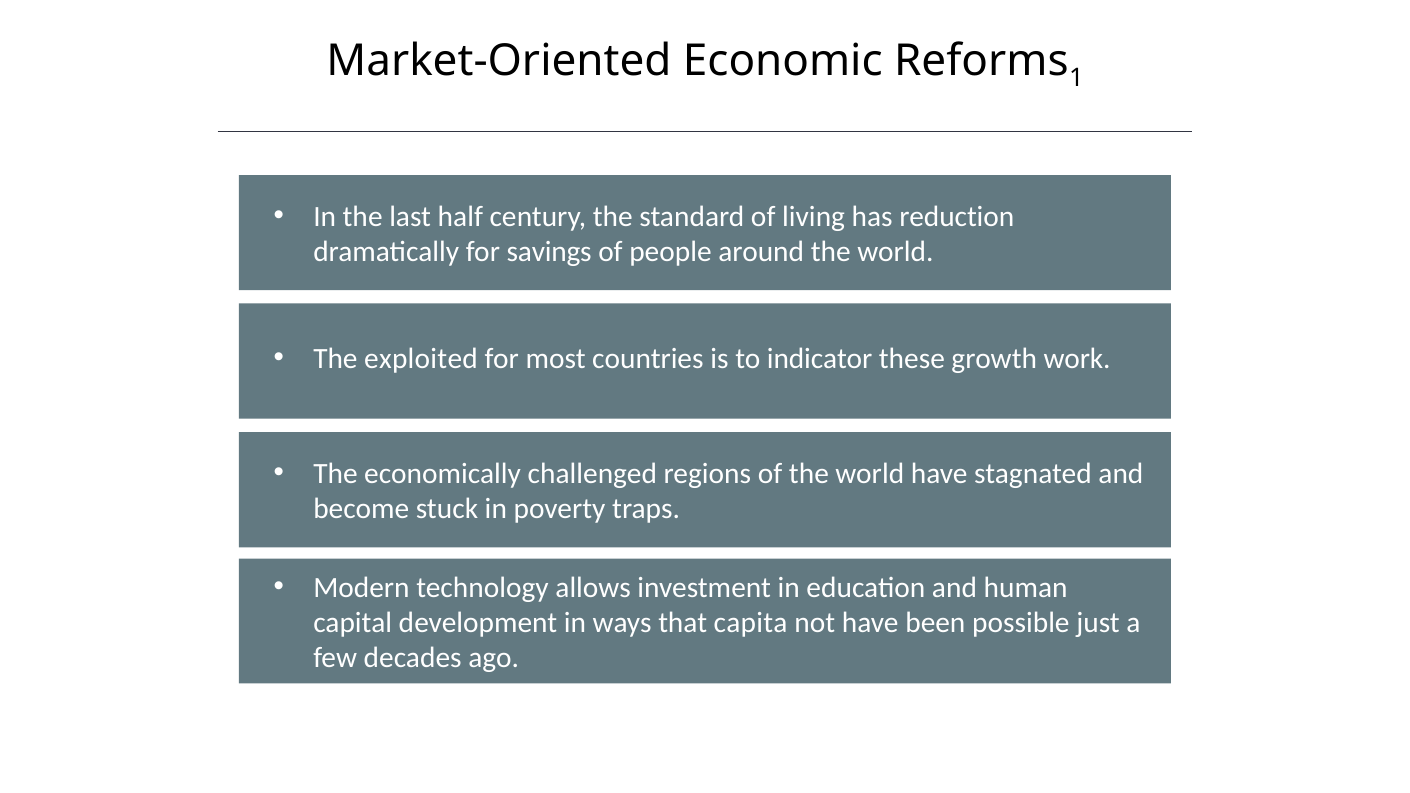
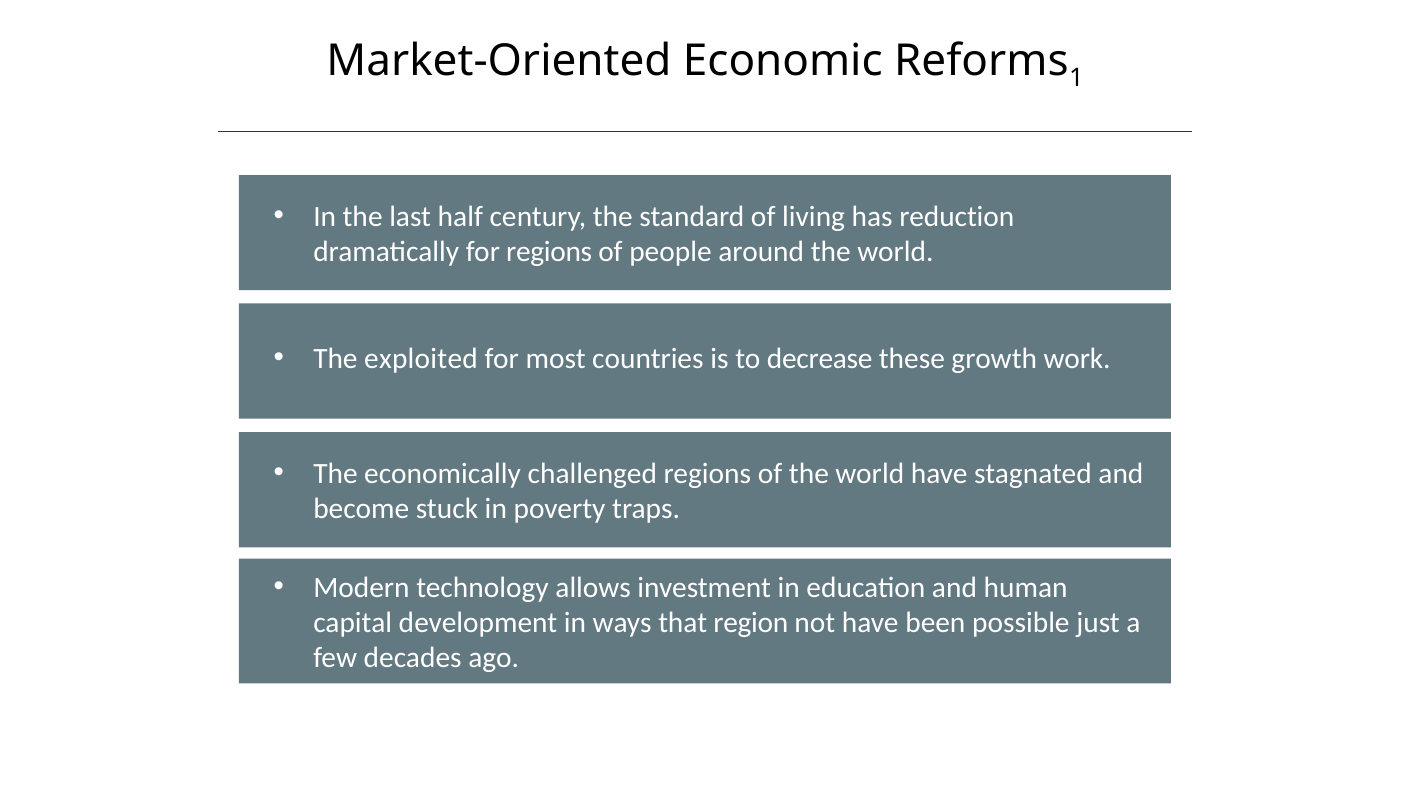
for savings: savings -> regions (549, 252)
indicator: indicator -> decrease (820, 359)
capita: capita -> region (751, 623)
